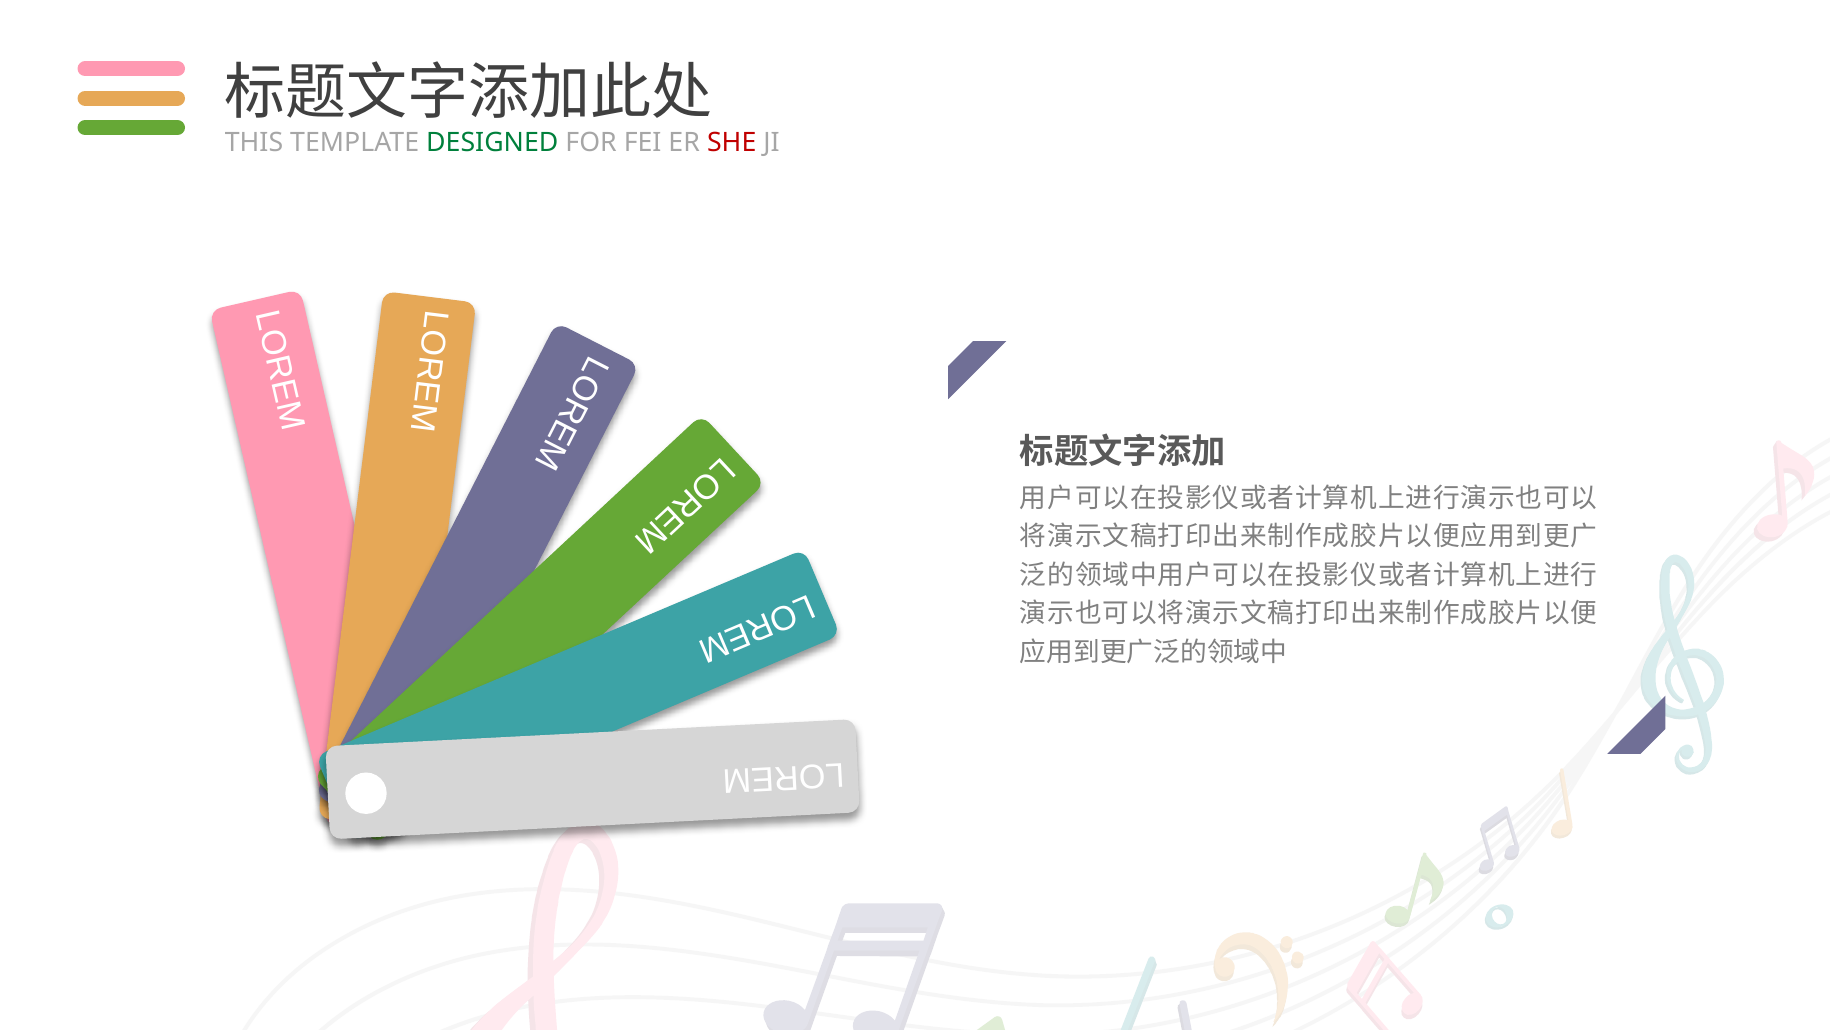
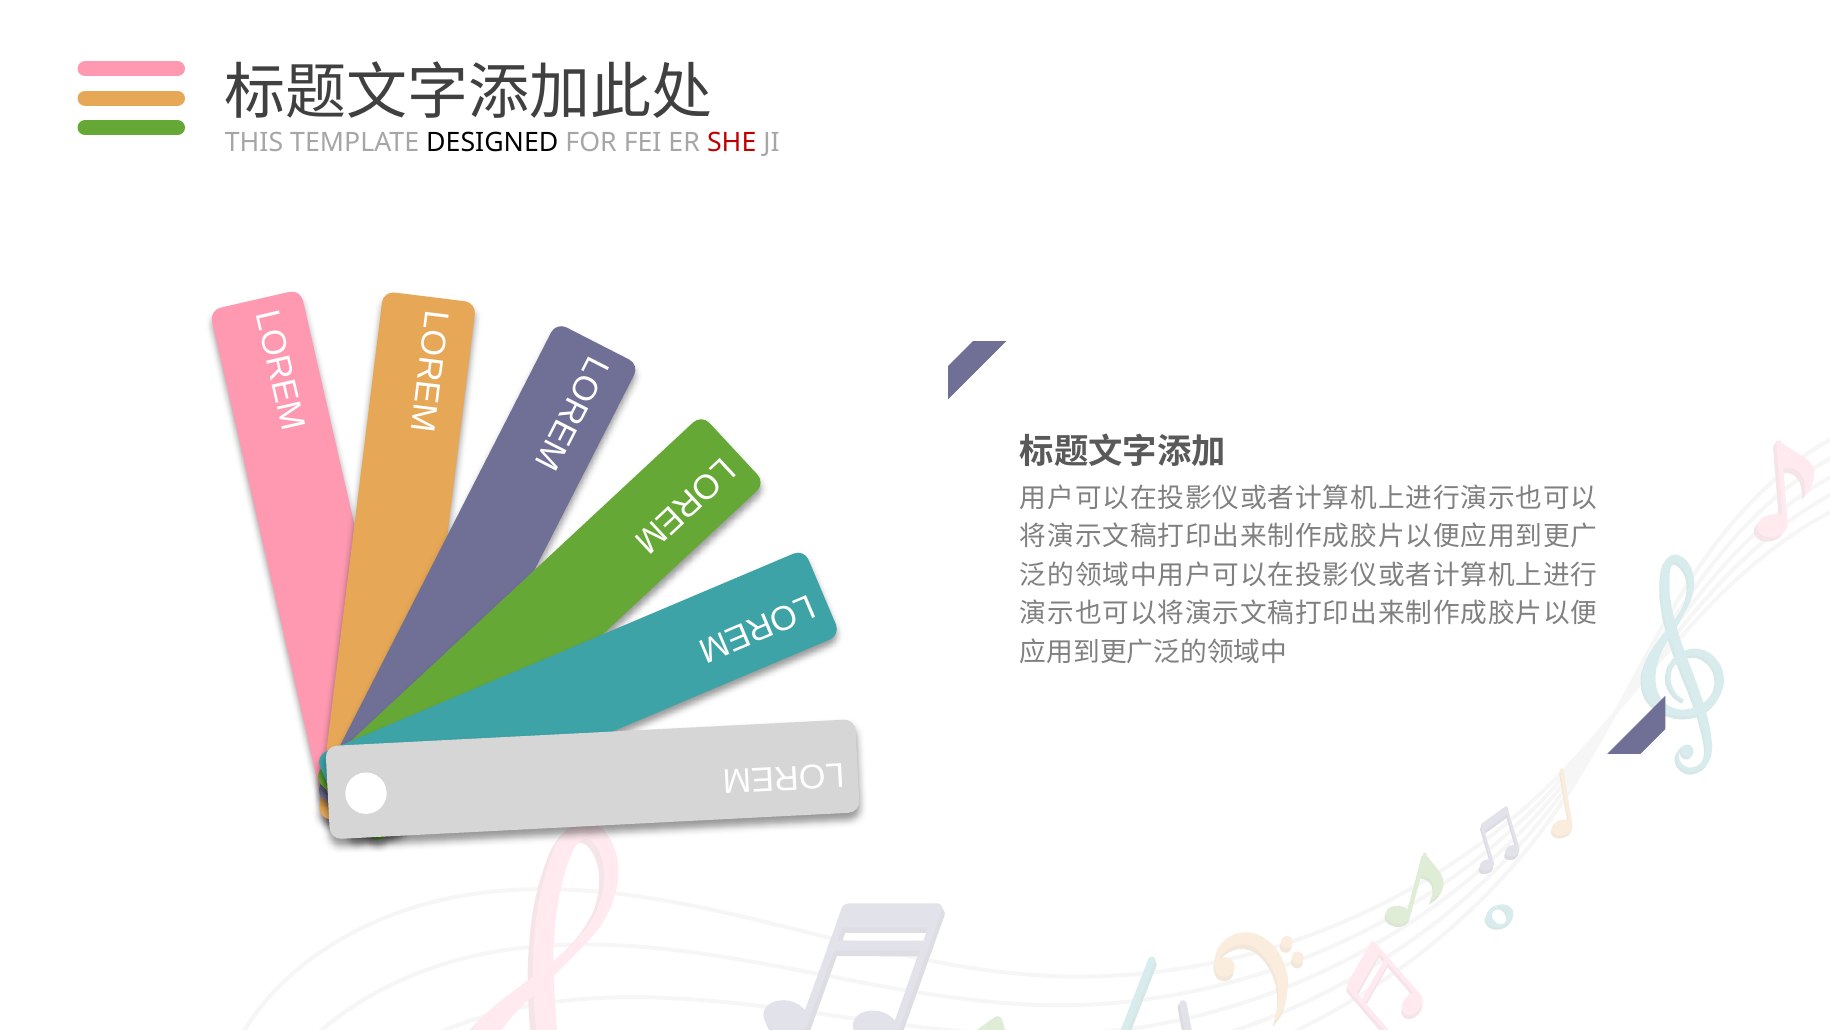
DESIGNED colour: green -> black (492, 143)
